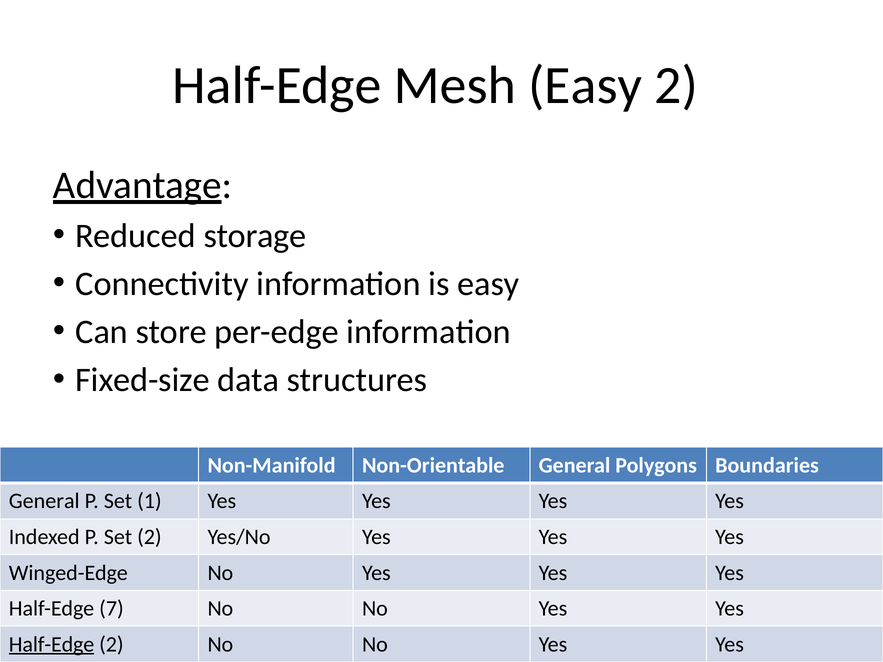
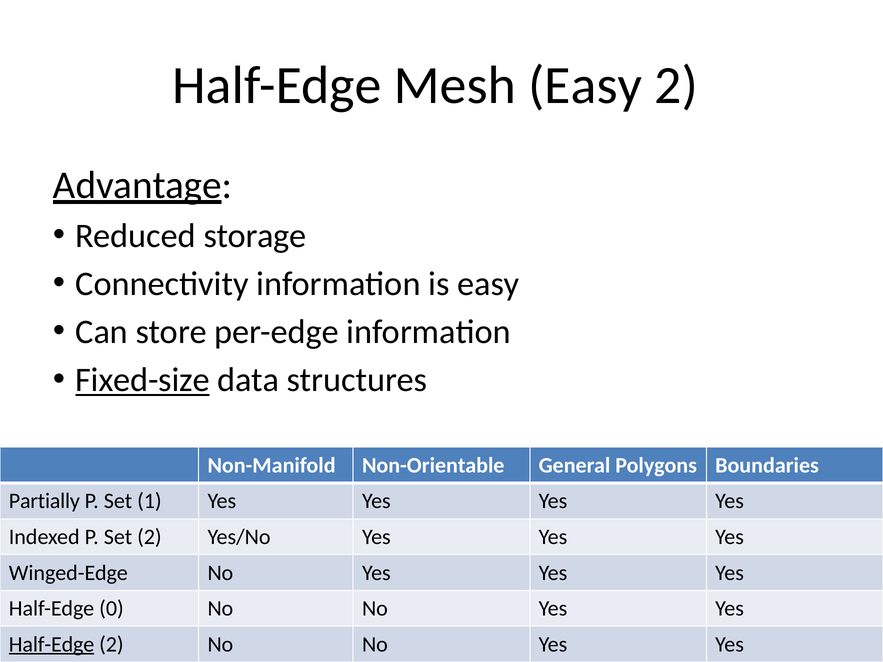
Fixed-size underline: none -> present (143, 380)
General: General -> Partially (44, 501)
7: 7 -> 0 (111, 609)
